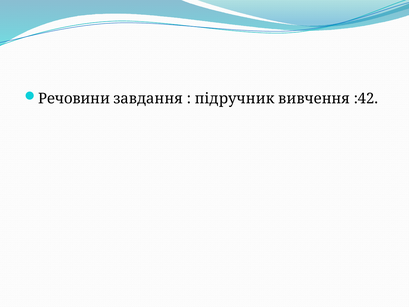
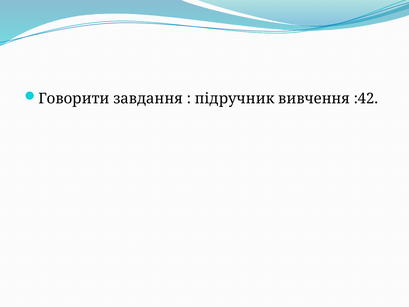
Речовини: Речовини -> Говорити (74, 98)
